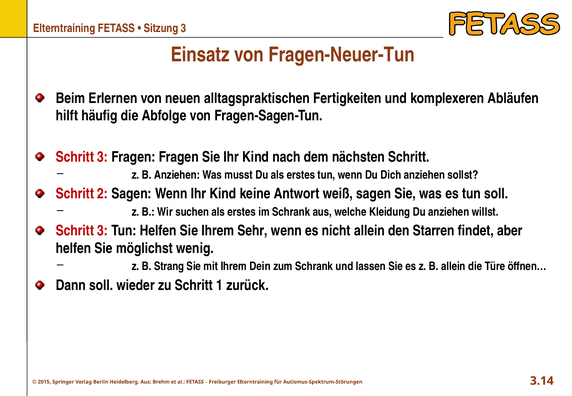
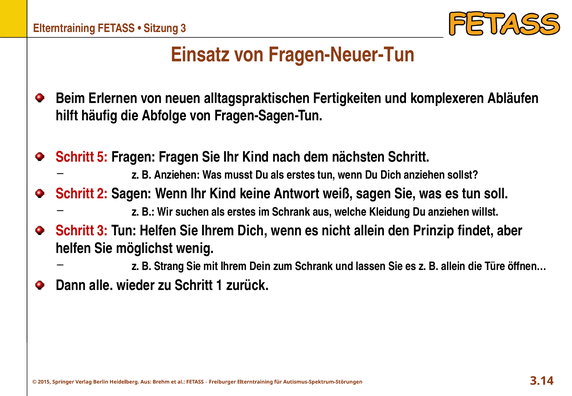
3: 3 -> 5 (103, 157)
Ihrem Sehr: Sehr -> Dich (253, 231)
Starren: Starren -> Prinzip (434, 231)
Dann soll: soll -> alle (101, 285)
